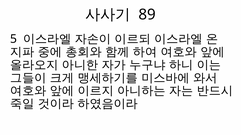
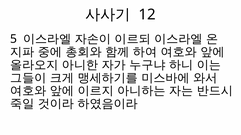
89: 89 -> 12 (147, 15)
